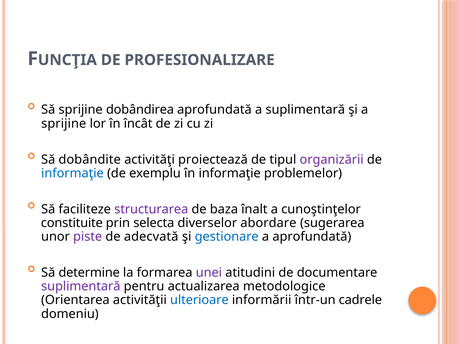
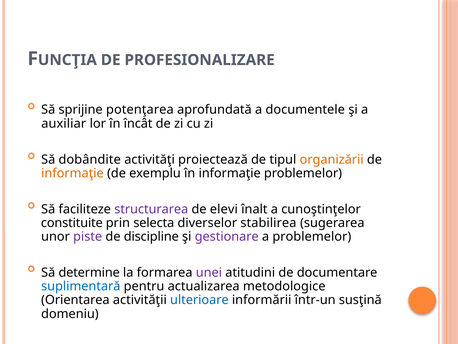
dobândirea: dobândirea -> potenţarea (140, 110)
a suplimentară: suplimentară -> documentele (305, 110)
sprijine: sprijine -> auxiliar (64, 123)
organizării colour: purple -> orange (332, 159)
informaţie colour: blue -> orange (72, 173)
baza: baza -> elevi (224, 209)
abordare: abordare -> stabilirea (268, 223)
adecvată: adecvată -> discipline (151, 236)
gestionare colour: blue -> purple (227, 236)
a aprofundată: aprofundată -> problemelor (312, 236)
suplimentară colour: purple -> blue (81, 286)
cadrele: cadrele -> susţină (360, 300)
